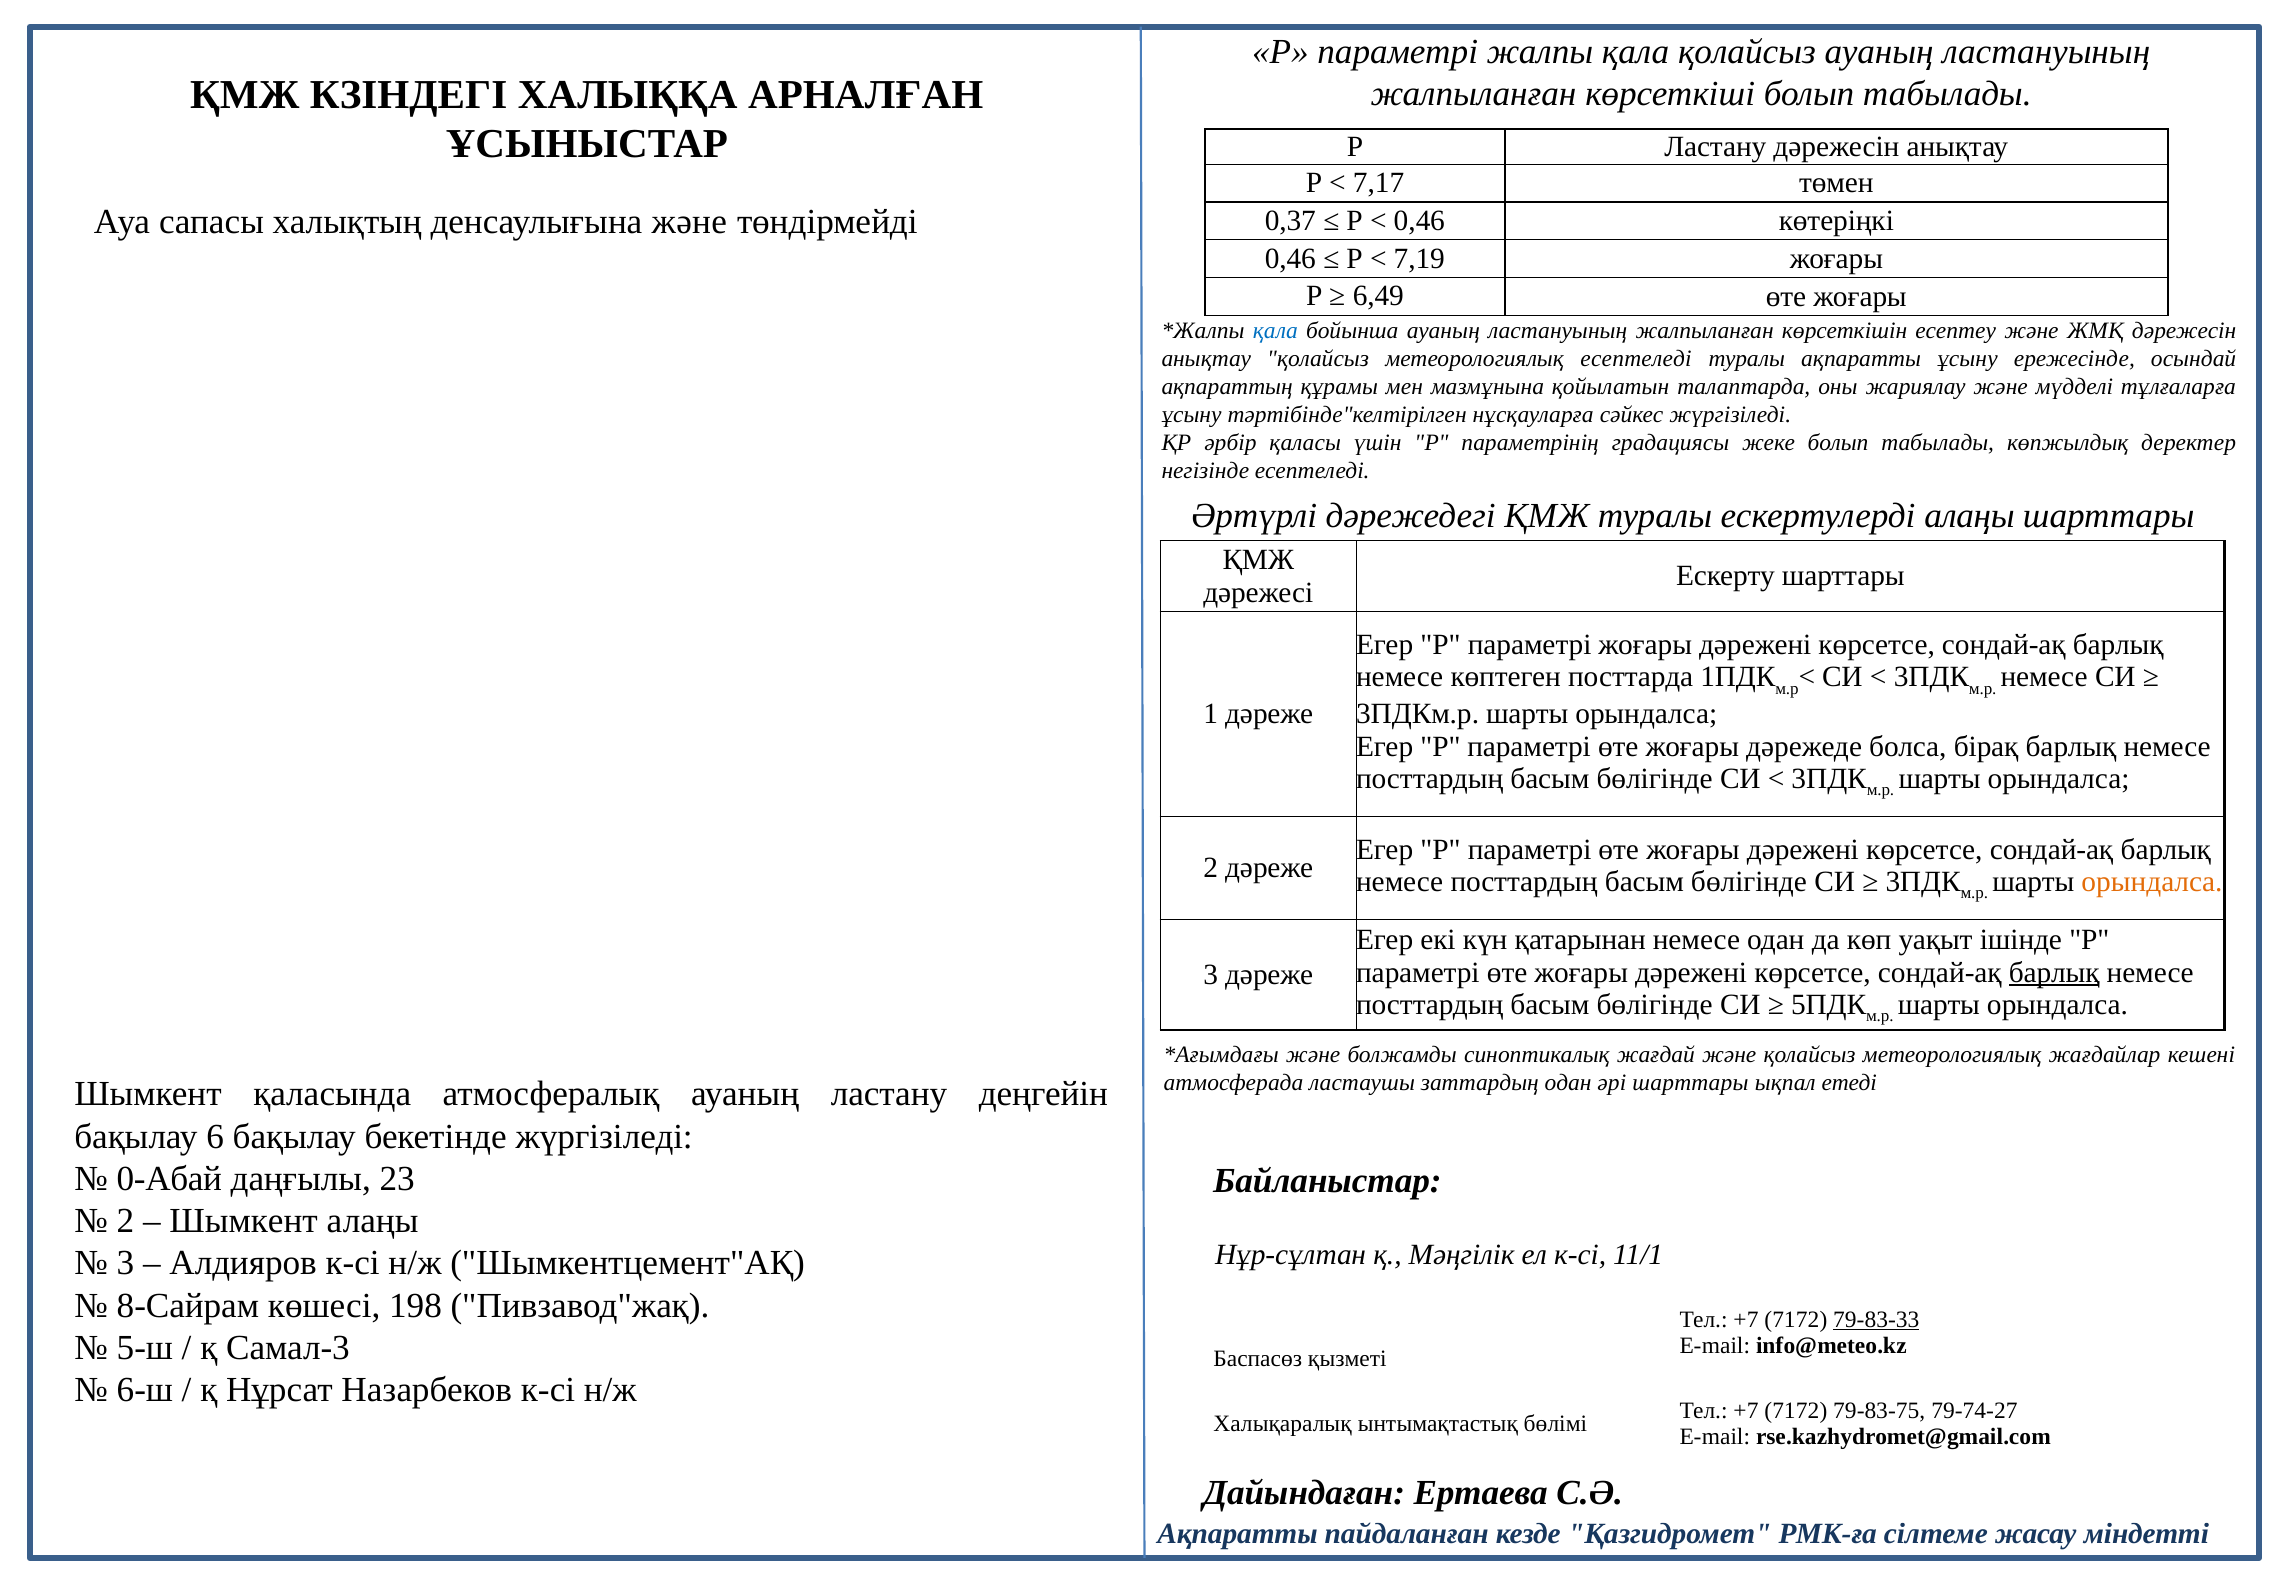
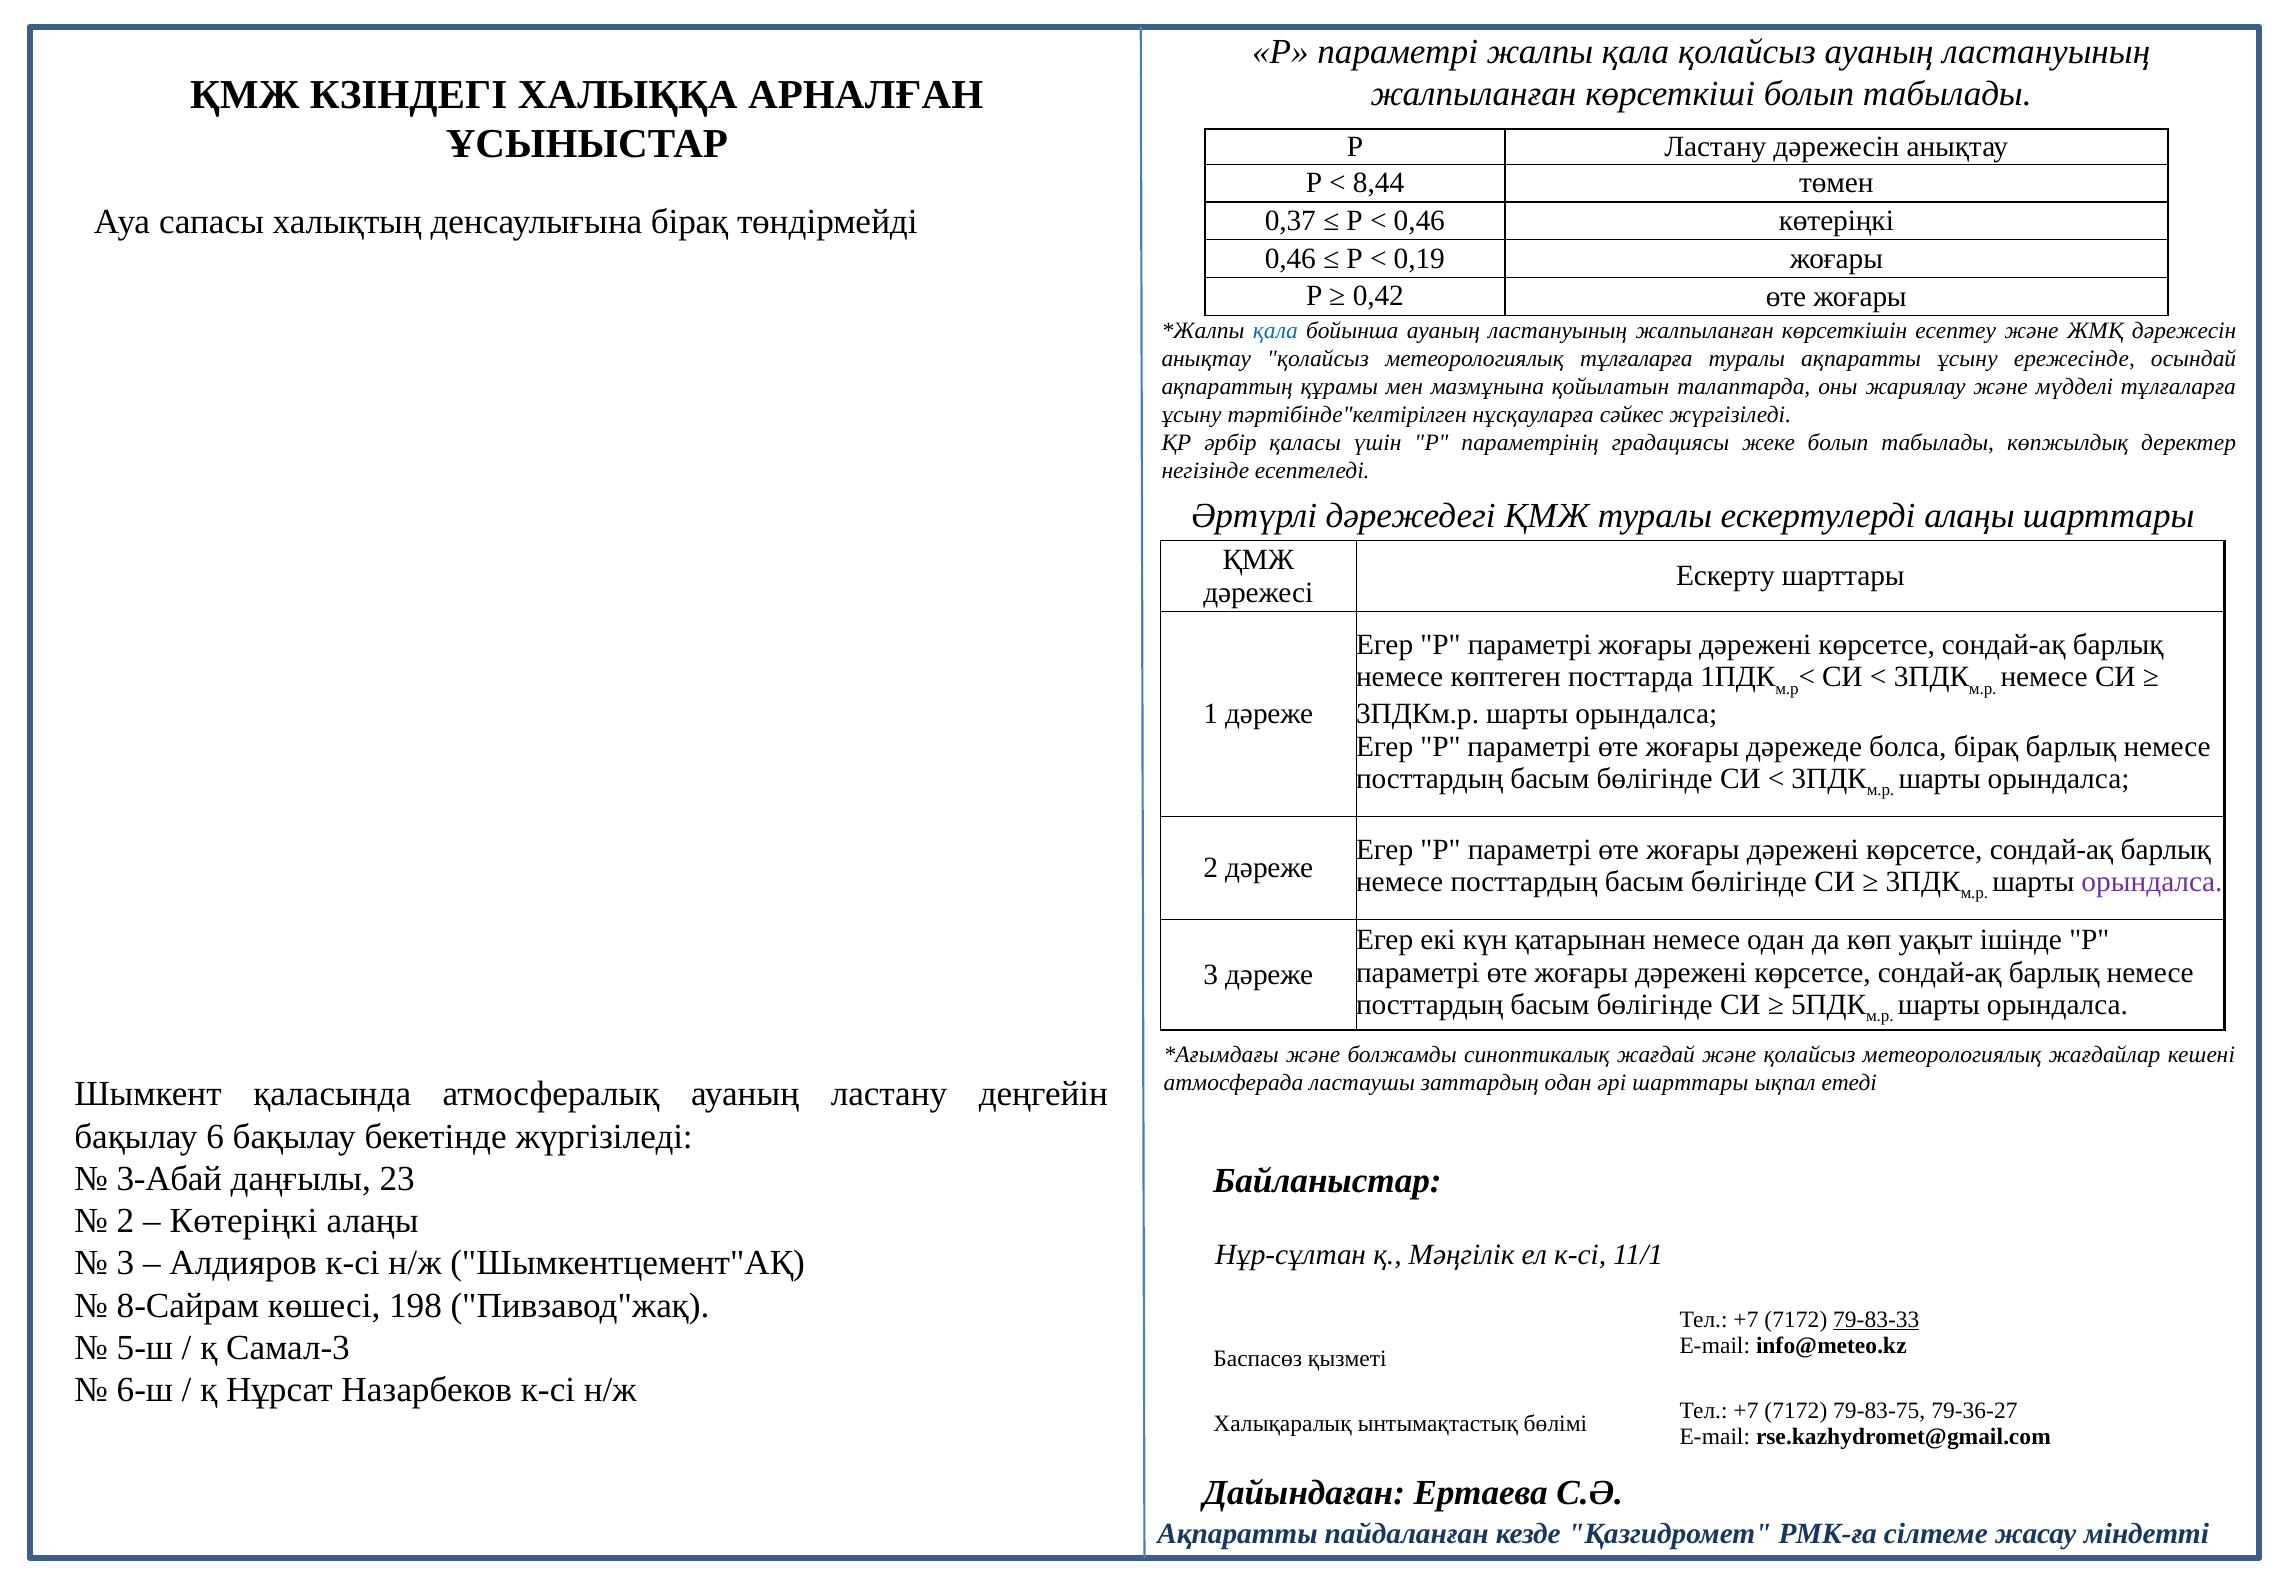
7,17: 7,17 -> 8,44 (1379, 183)
денсаулығына және: және -> бірақ (690, 222)
7,19: 7,19 -> 0,19 (1419, 258)
6,49: 6,49 -> 0,42 (1378, 296)
метеорологиялық есептеледі: есептеледі -> тұлғаларға (1636, 359)
орындалса colour: orange -> purple (2152, 882)
барлық underline: present -> none (2054, 972)
0-Абай: 0-Абай -> 3-Абай (169, 1178)
Шымкент: Шымкент -> Көтеріңкі (243, 1221)
79-74-27: 79-74-27 -> 79-36-27 (1974, 1411)
